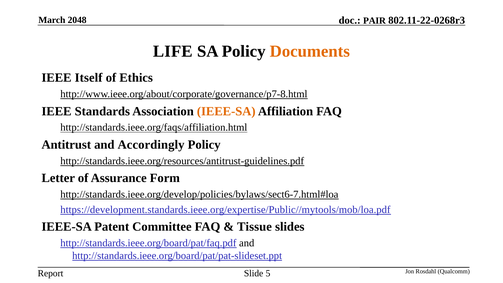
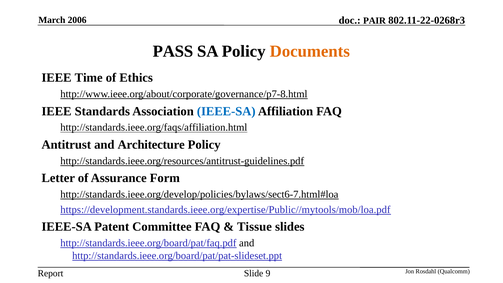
2048: 2048 -> 2006 (77, 20)
LIFE: LIFE -> PASS (173, 51)
Itself: Itself -> Time (89, 78)
IEEE-SA colour: orange -> blue (226, 111)
Accordingly: Accordingly -> Architecture (151, 145)
5: 5 -> 9 (268, 273)
